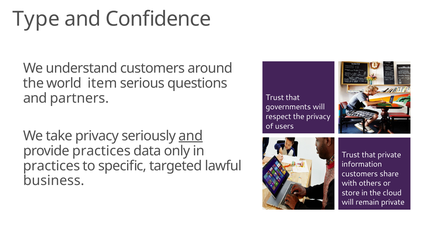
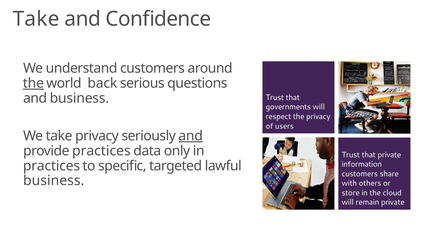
Type: Type -> Take (36, 19)
the underline: none -> present (33, 83)
item: item -> back (102, 83)
and partners: partners -> business (79, 98)
